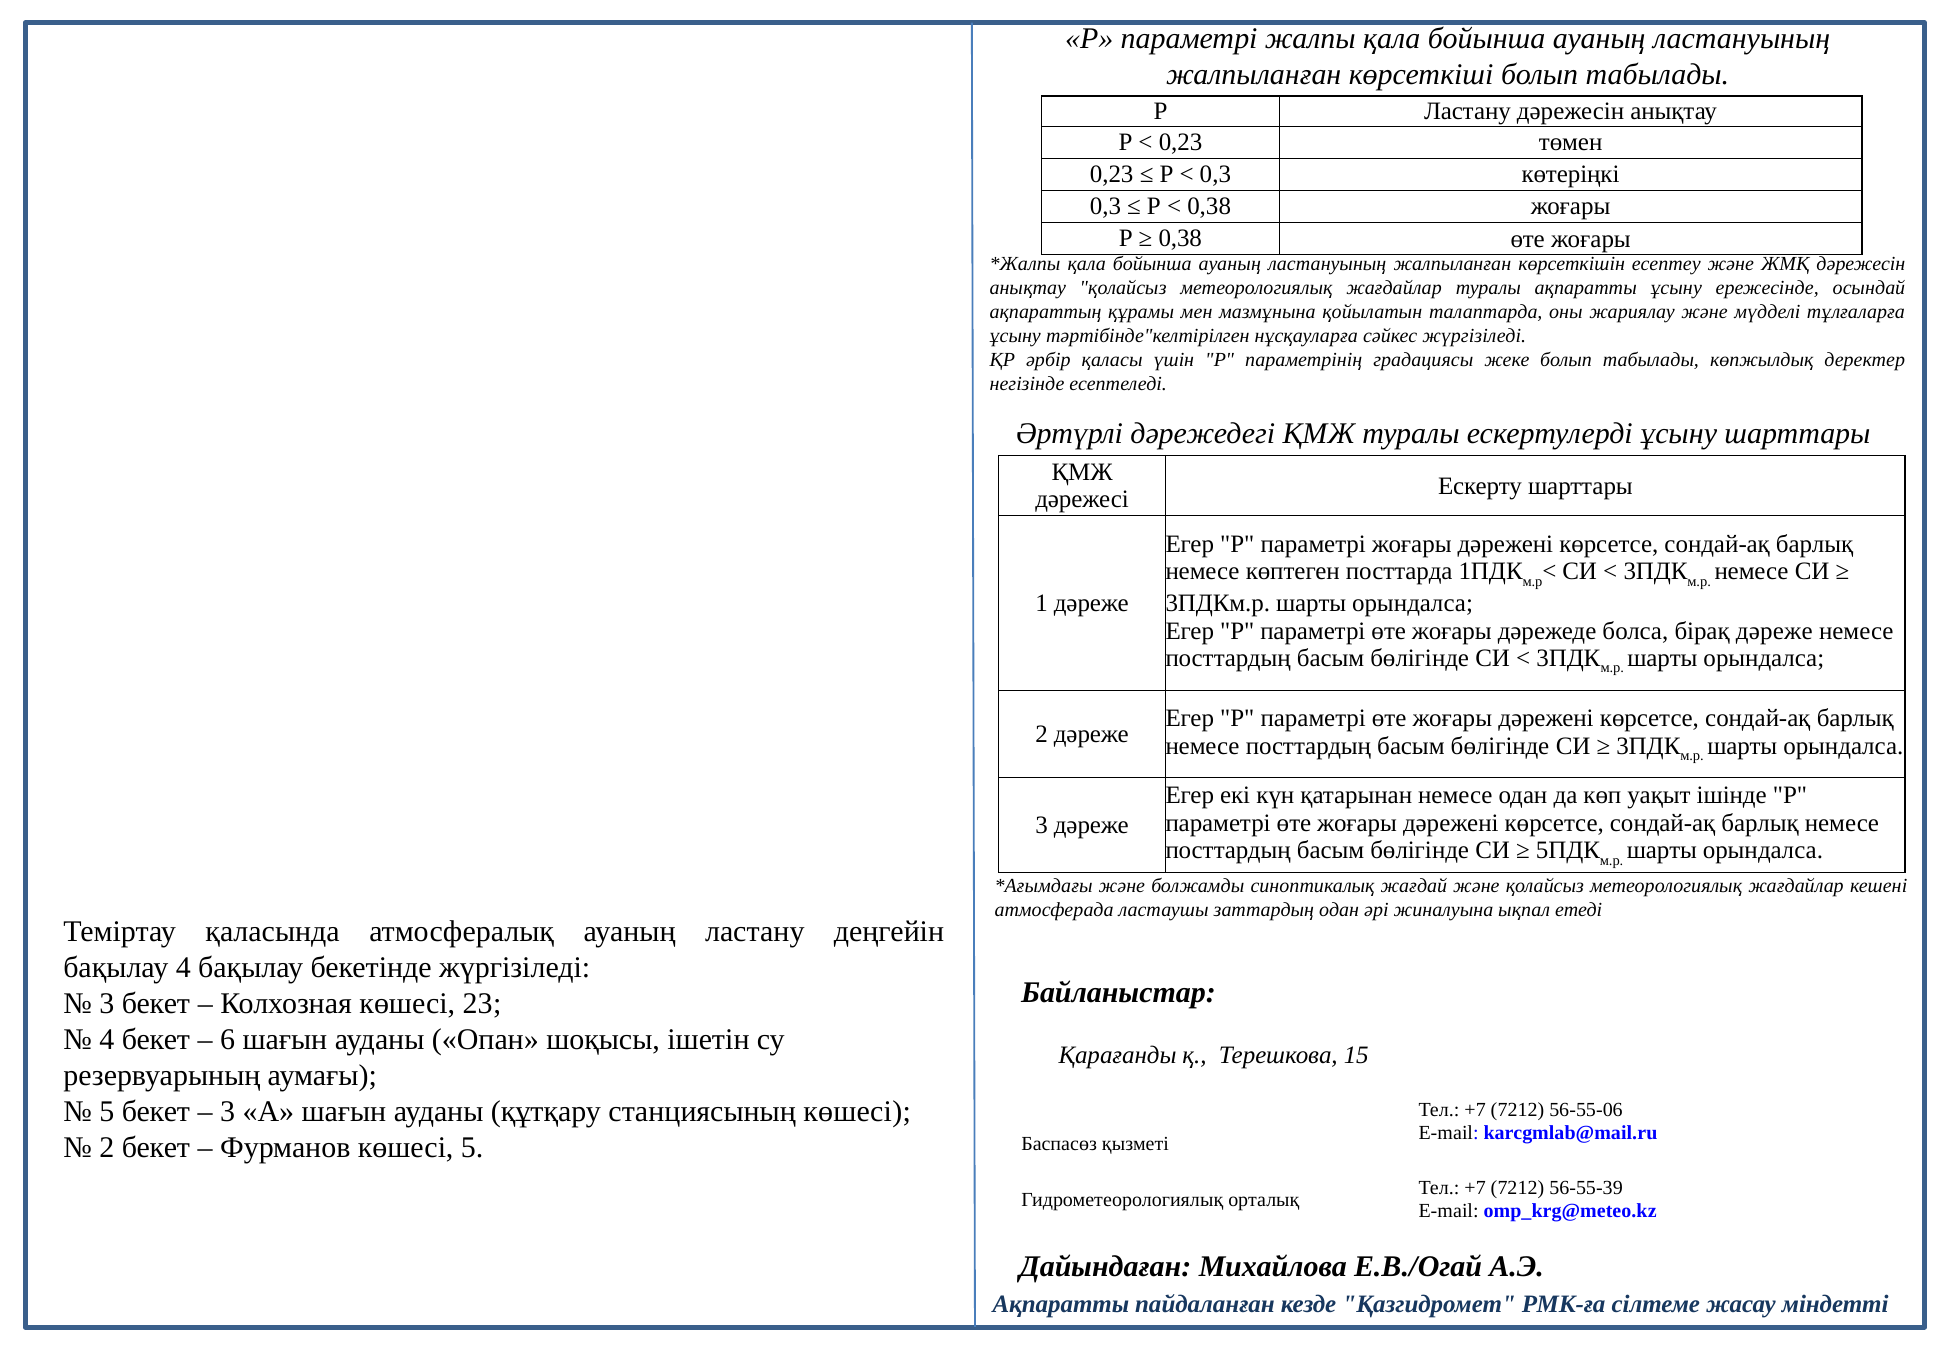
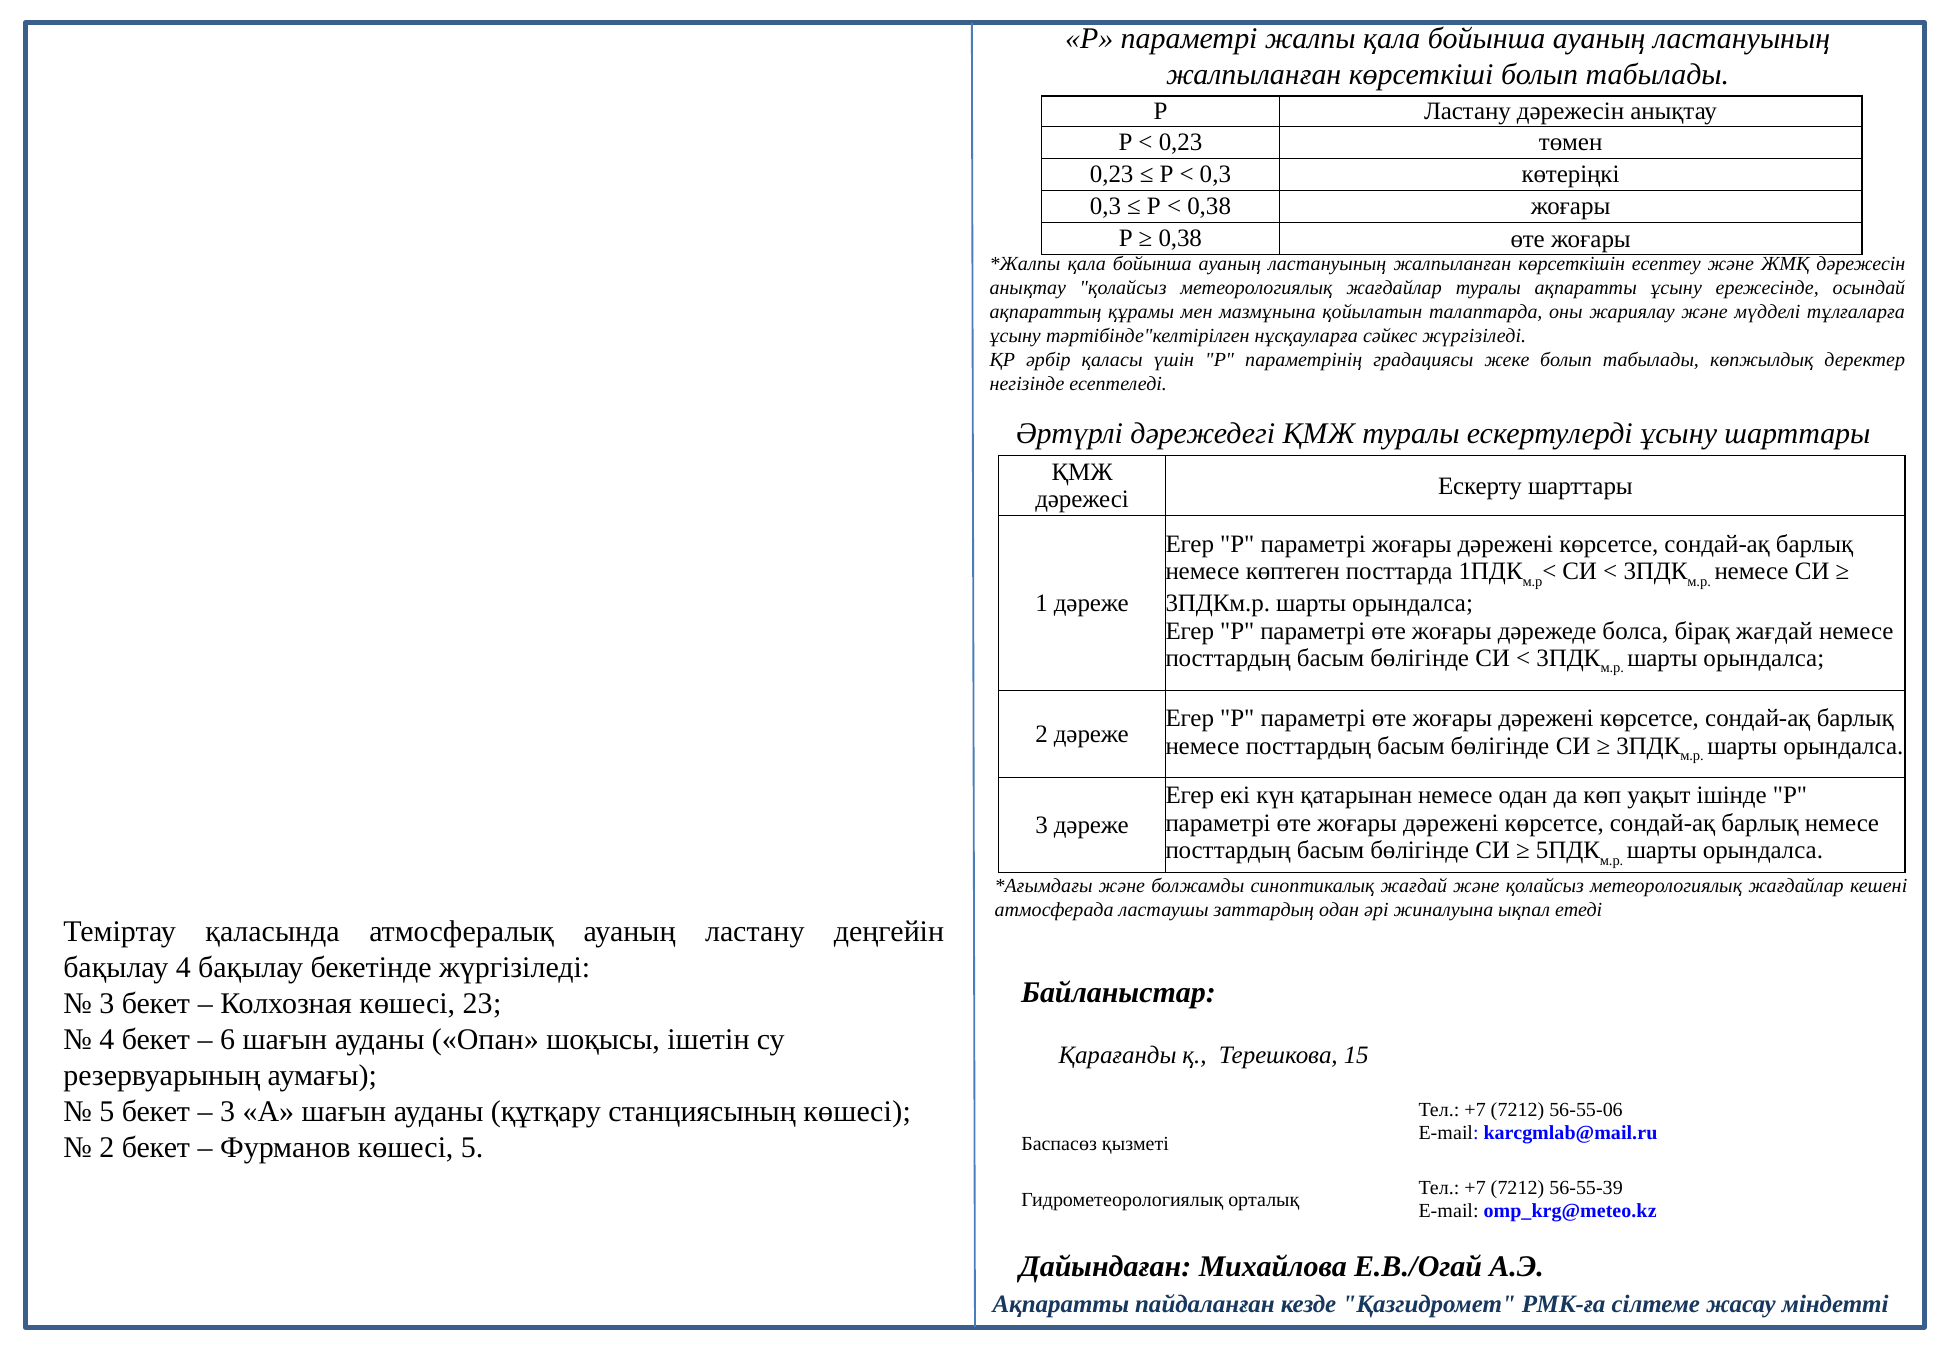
бірақ дәреже: дәреже -> жағдай (1774, 631)
